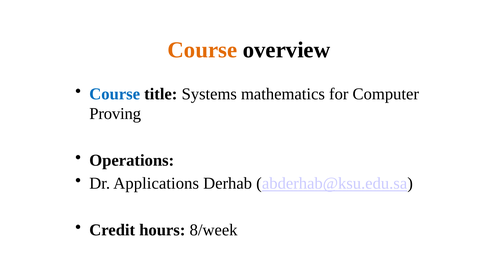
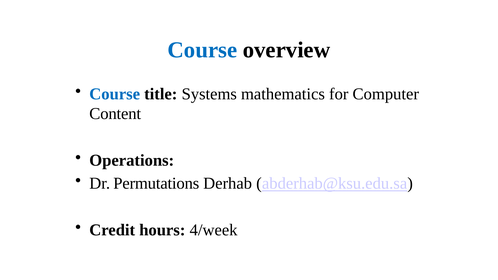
Course colour: orange -> blue (202, 50)
Proving: Proving -> Content (115, 114)
Applications: Applications -> Permutations (156, 184)
8/week: 8/week -> 4/week (214, 230)
